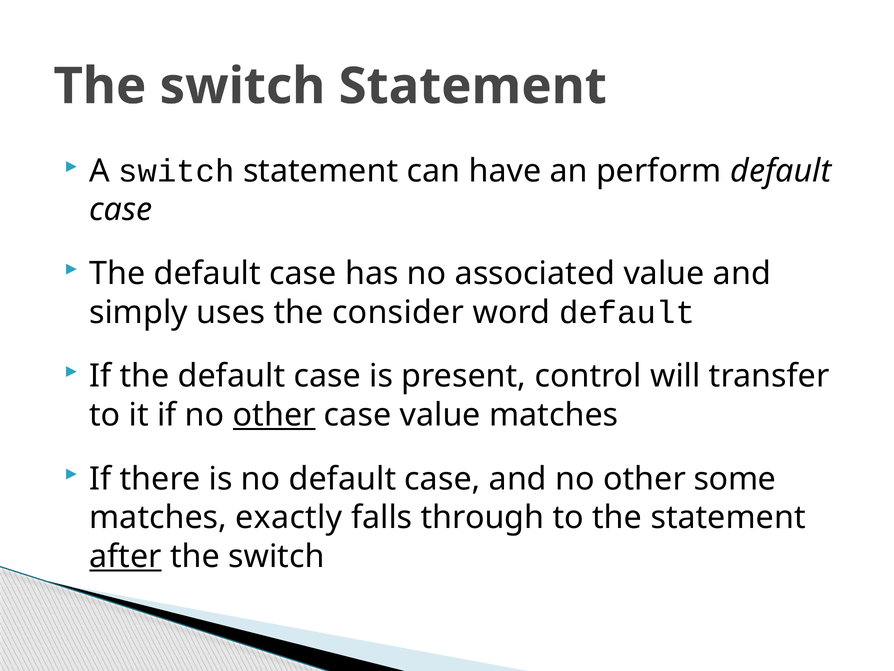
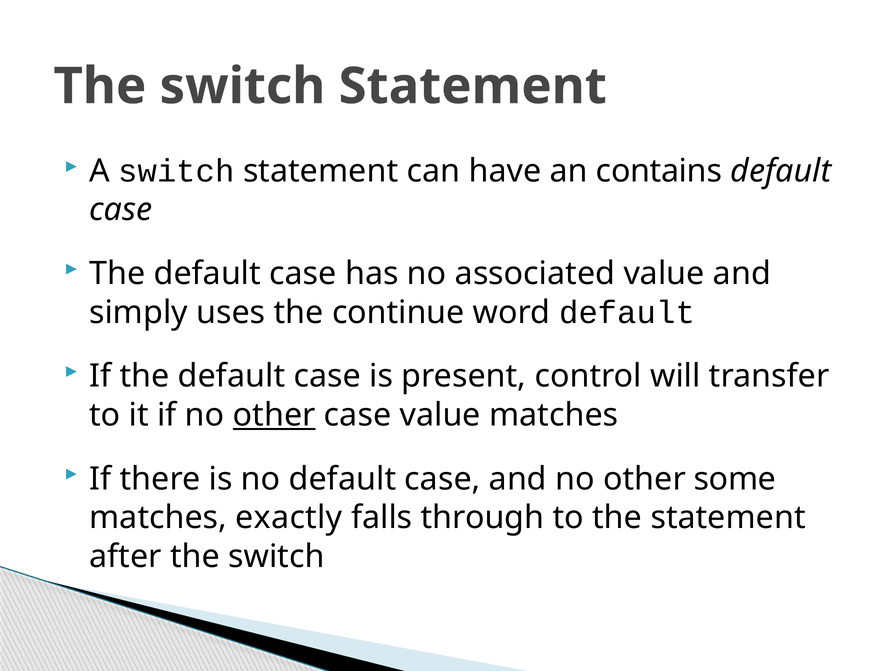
perform: perform -> contains (659, 171)
consider: consider -> continue (398, 312)
after underline: present -> none (125, 556)
